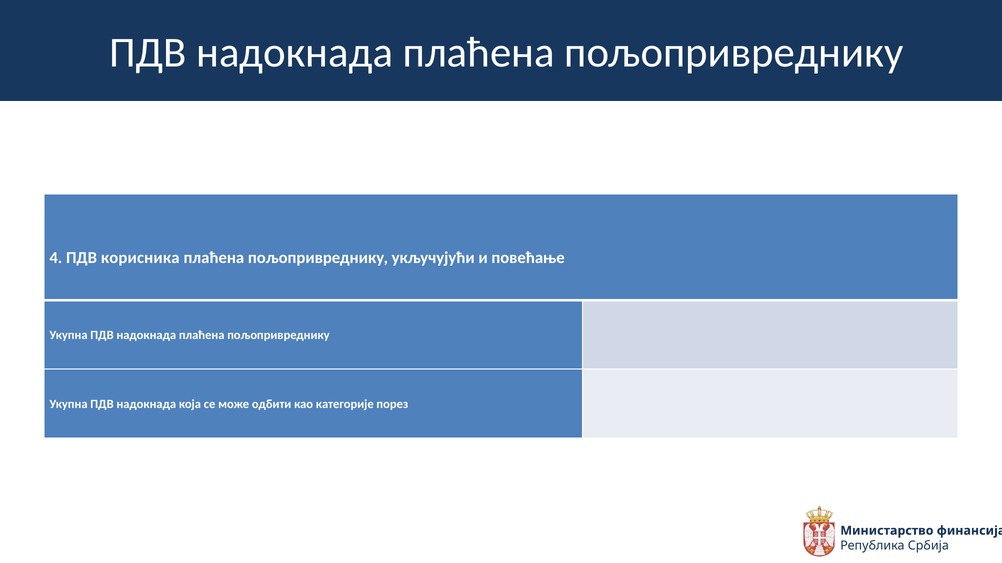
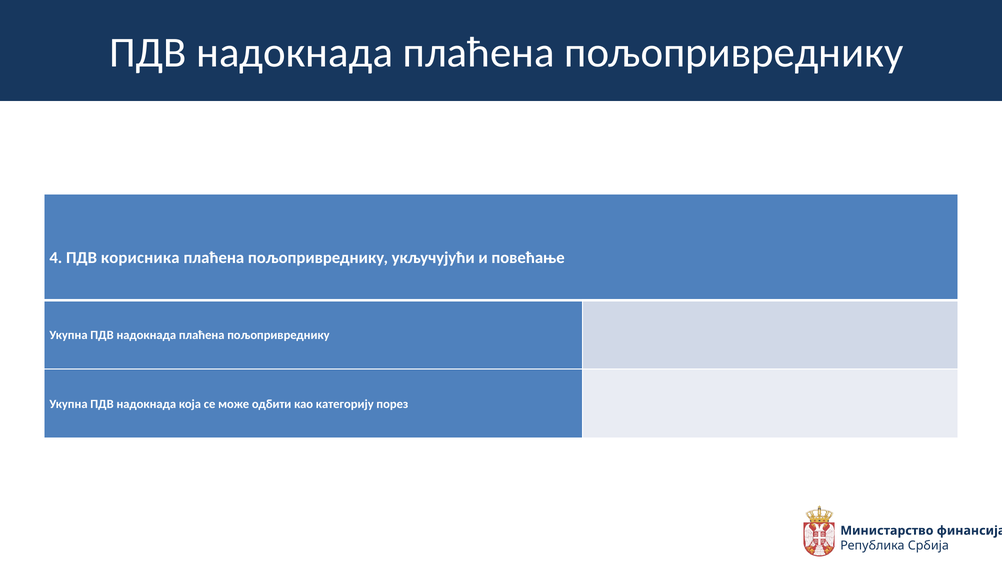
категоријe: категоријe -> категорију (345, 405)
